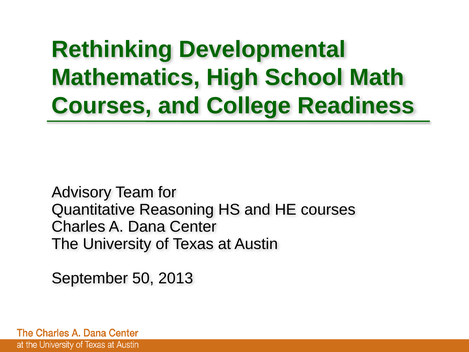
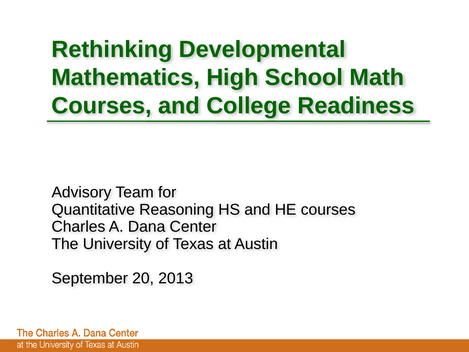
50: 50 -> 20 (143, 278)
